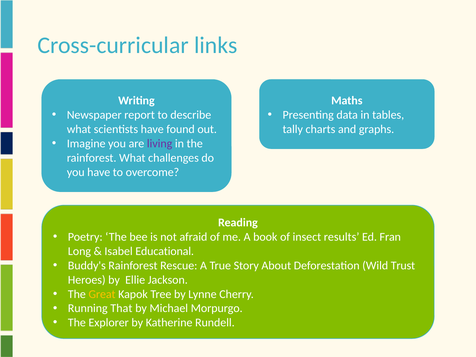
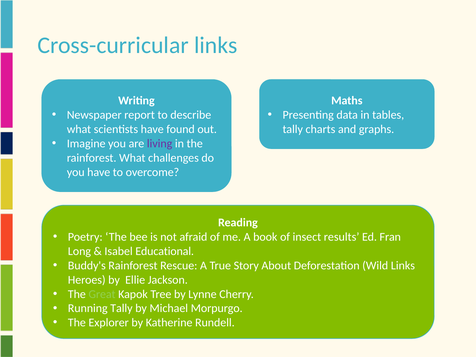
Wild Trust: Trust -> Links (403, 266)
Great colour: yellow -> light green (102, 294)
Running That: That -> Tally (121, 308)
